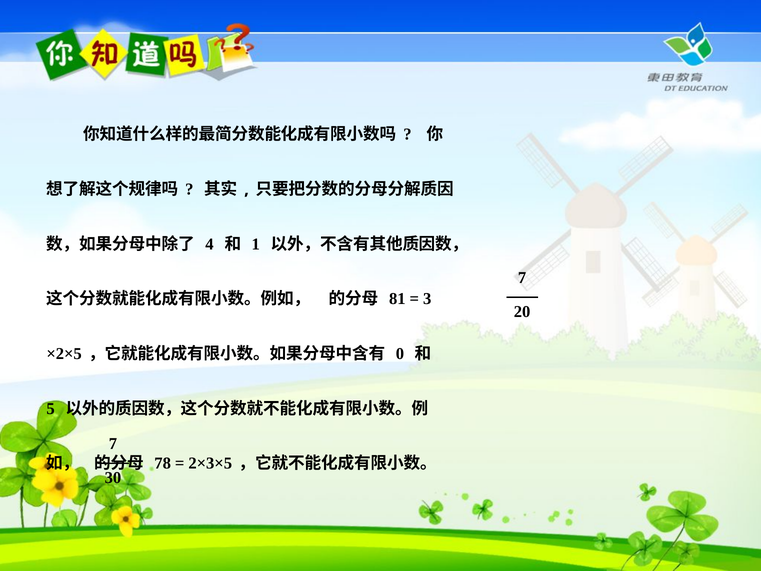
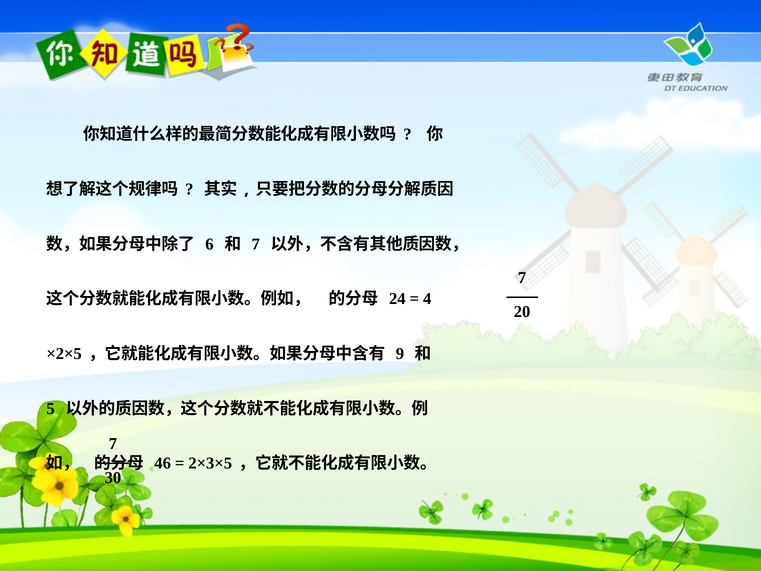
4: 4 -> 6 (210, 244)
1: 1 -> 7 (256, 244)
81: 81 -> 24 (397, 299)
3: 3 -> 4 (427, 299)
0: 0 -> 9 (400, 354)
78: 78 -> 46 (163, 463)
